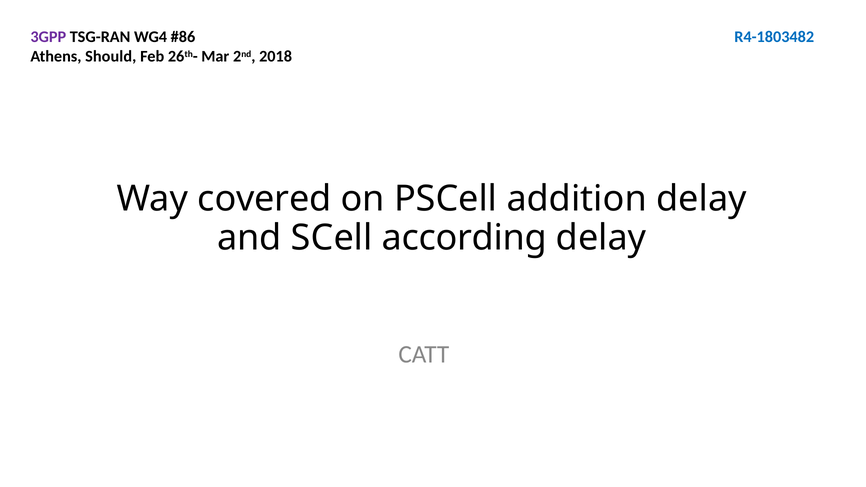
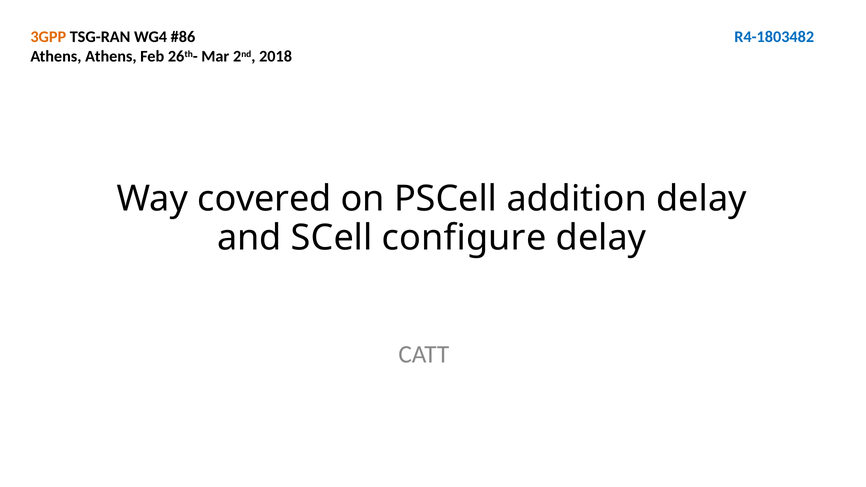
3GPP colour: purple -> orange (48, 37)
Athens Should: Should -> Athens (111, 57)
according: according -> configure (464, 238)
